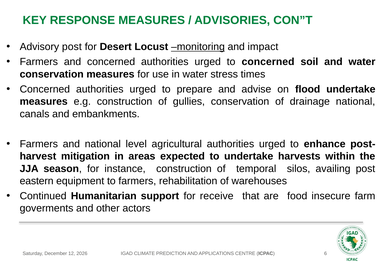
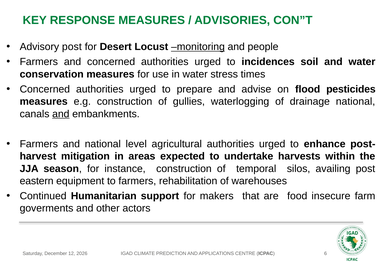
impact: impact -> people (263, 47)
to concerned: concerned -> incidences (268, 62)
flood undertake: undertake -> pesticides (351, 89)
gullies conservation: conservation -> waterlogging (240, 102)
and underline: none -> present (61, 114)
receive: receive -> makers (217, 196)
